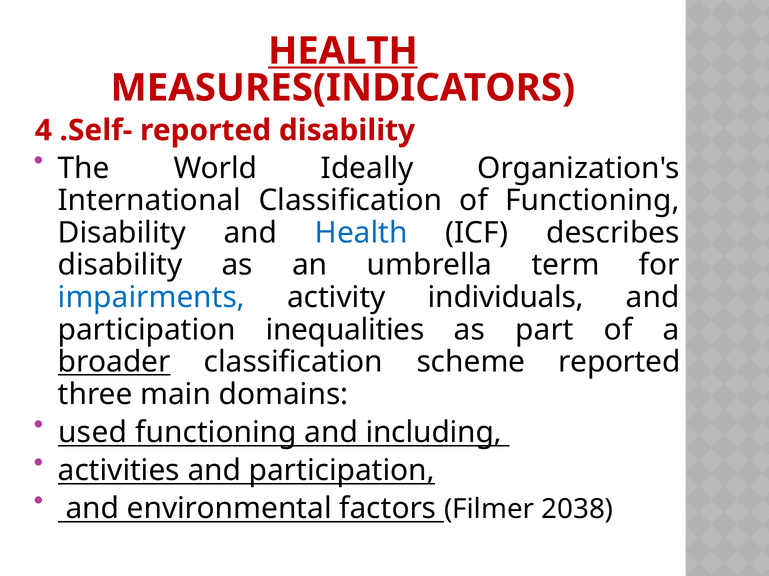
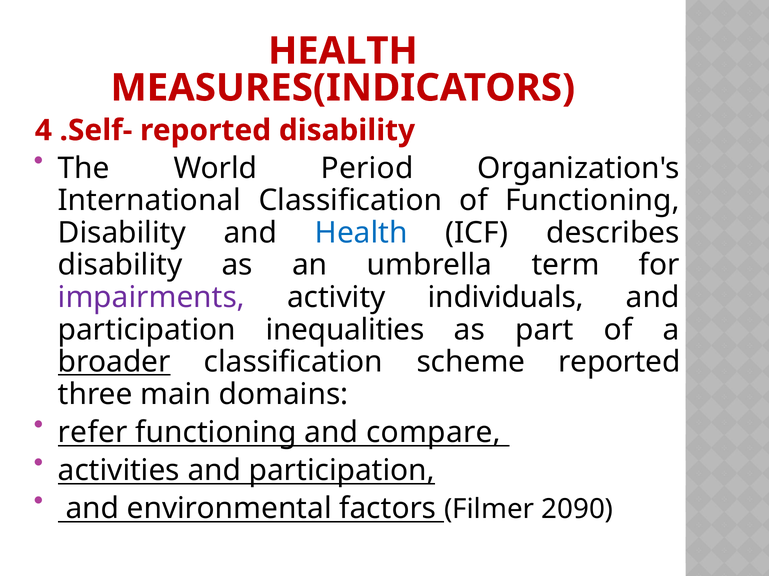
HEALTH underline: present -> none (343, 51)
Ideally: Ideally -> Period (367, 169)
impairments colour: blue -> purple (151, 298)
used: used -> refer (93, 433)
including: including -> compare (434, 433)
2038: 2038 -> 2090 (577, 510)
